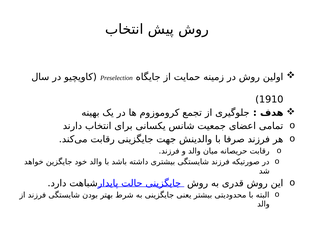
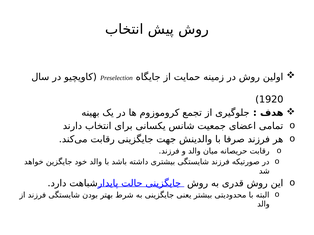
1910: 1910 -> 1920 (271, 100)
